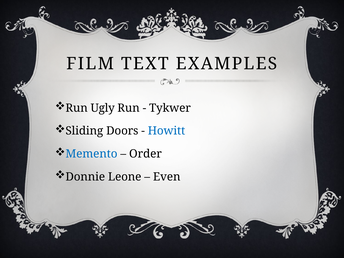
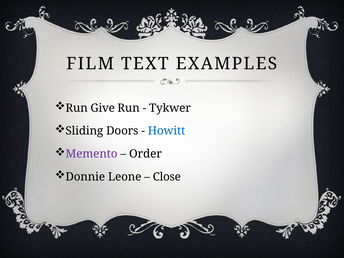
Ugly: Ugly -> Give (103, 108)
Memento colour: blue -> purple (91, 154)
Even: Even -> Close (167, 177)
